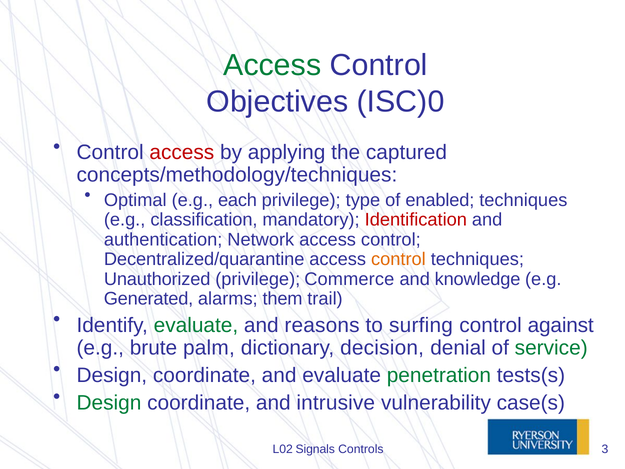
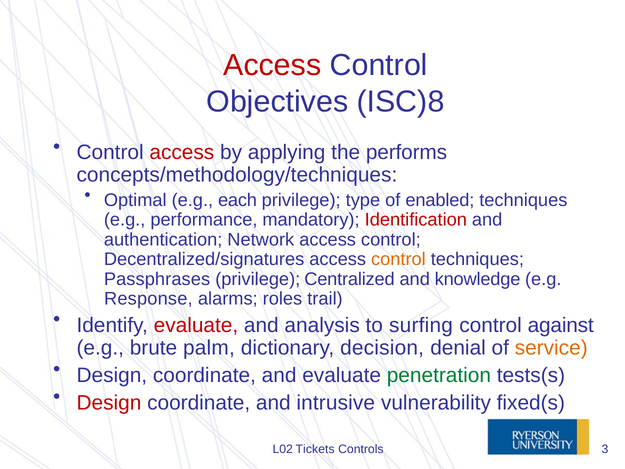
Access colour: green -> red (272, 65)
ISC)0: ISC)0 -> ISC)8 (401, 102)
captured: captured -> performs (407, 152)
classification: classification -> performance (204, 220)
Decentralized/quarantine: Decentralized/quarantine -> Decentralized/signatures (204, 259)
Unauthorized: Unauthorized -> Passphrases (157, 279)
Commerce: Commerce -> Centralized (349, 279)
Generated: Generated -> Response (148, 299)
them: them -> roles (282, 299)
evaluate colour: green -> red (196, 325)
reasons: reasons -> analysis (322, 325)
service colour: green -> orange (551, 347)
Design colour: green -> red (109, 402)
case(s: case(s -> fixed(s (531, 402)
Signals: Signals -> Tickets (315, 449)
